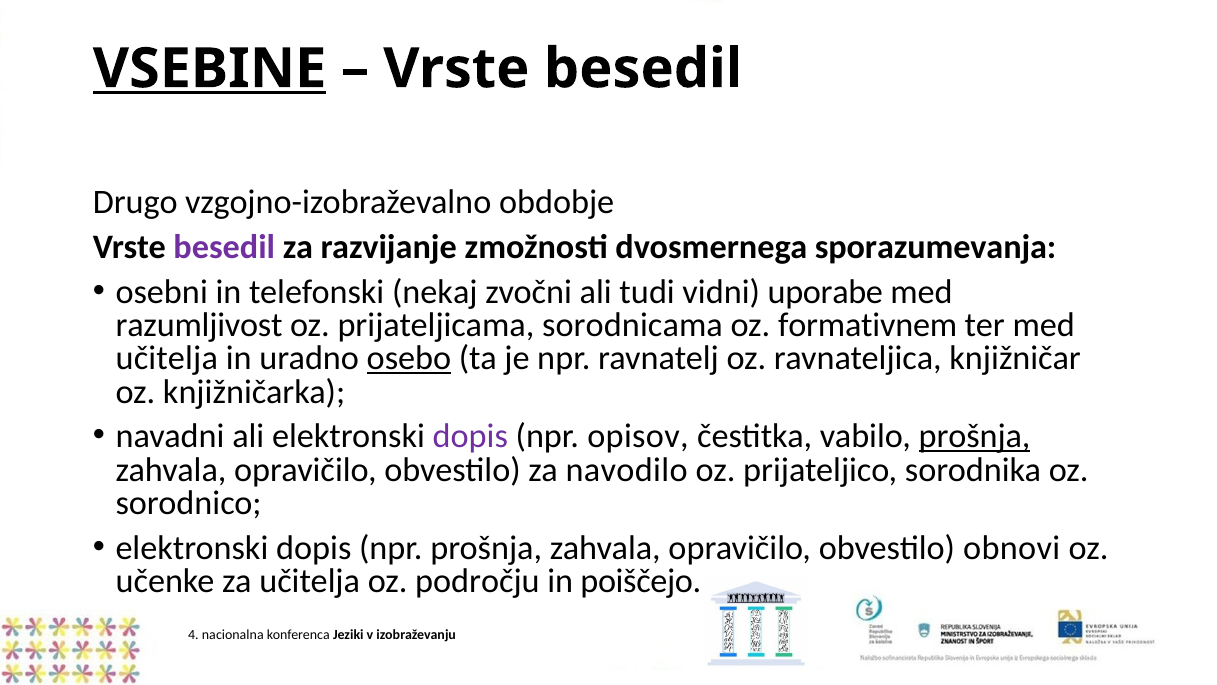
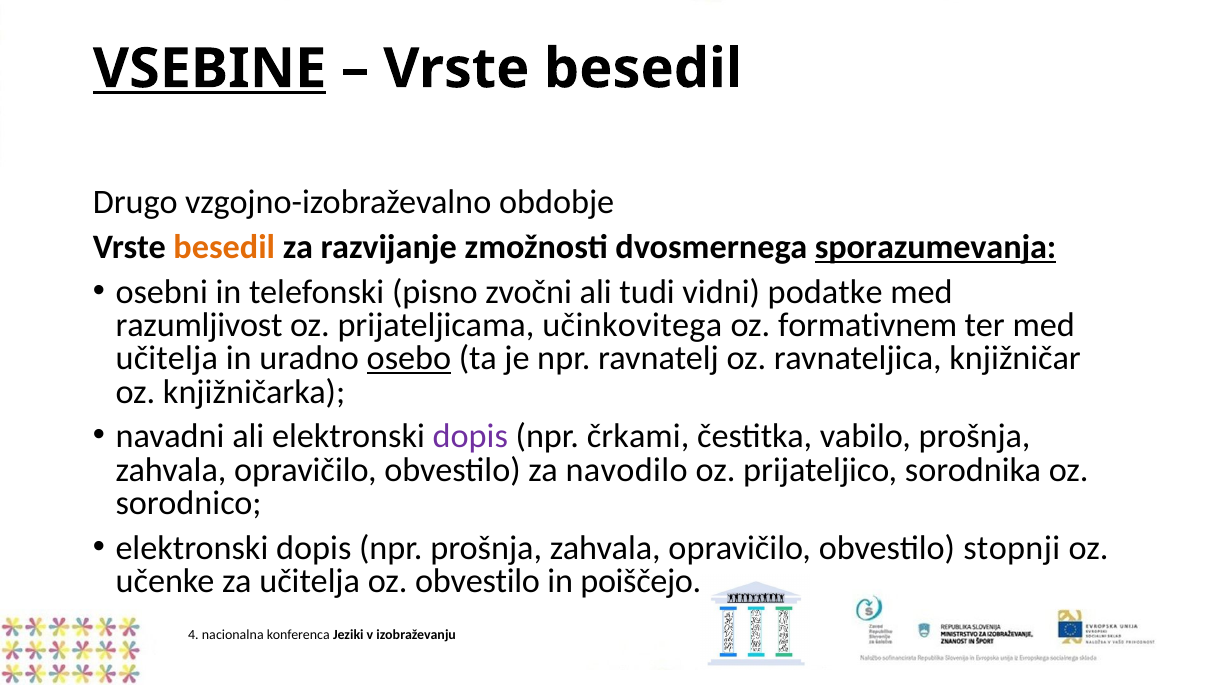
besedil colour: purple -> orange (224, 247)
sporazumevanja underline: none -> present (936, 247)
nekaj: nekaj -> pisno (435, 292)
uporabe: uporabe -> podatke (825, 292)
sorodnicama: sorodnicama -> učinkovitega (632, 325)
opisov: opisov -> črkami (638, 436)
prošnja underline: present -> none (975, 436)
obnovi: obnovi -> stopnji (1012, 547)
oz področju: področju -> obvestilo (478, 581)
